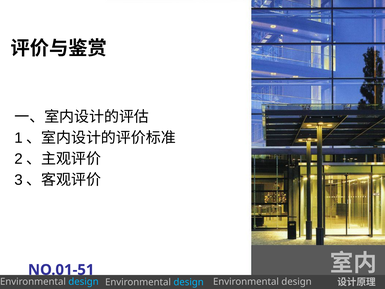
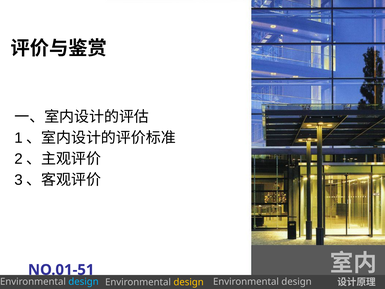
design colour: light blue -> yellow (189, 282)
